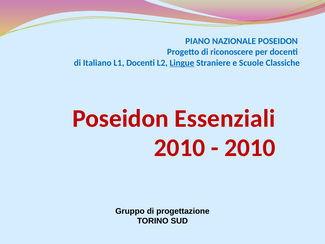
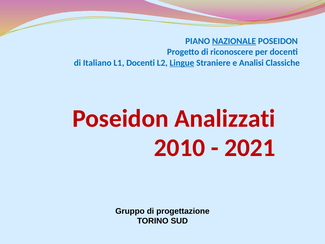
NAZIONALE underline: none -> present (234, 41)
Scuole: Scuole -> Analisi (251, 63)
Essenziali: Essenziali -> Analizzati (225, 118)
2010: 2010 -> 2021 (250, 148)
